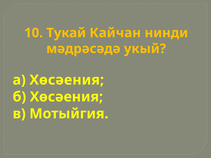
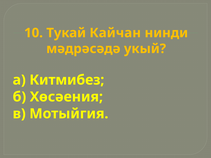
а Хөсәения: Хөсәения -> Китмибез (67, 80)
